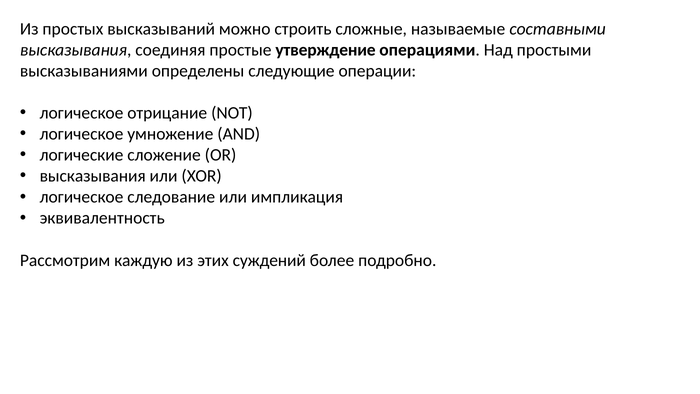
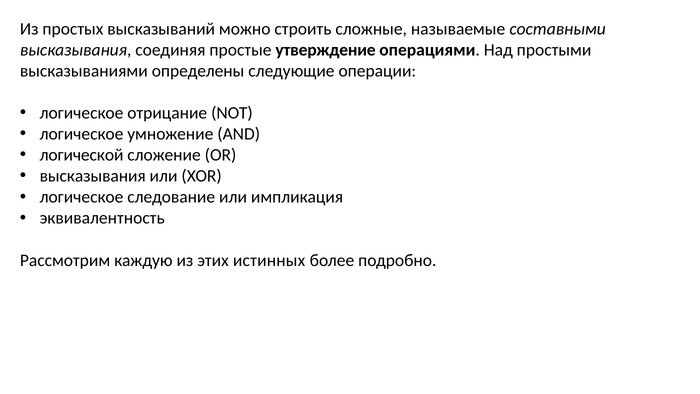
логические: логические -> логической (82, 155)
суждений: суждений -> истинных (269, 260)
